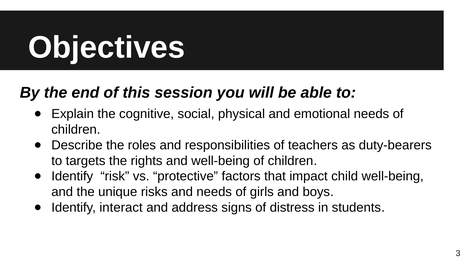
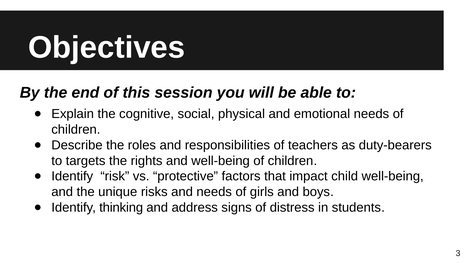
interact: interact -> thinking (121, 207)
